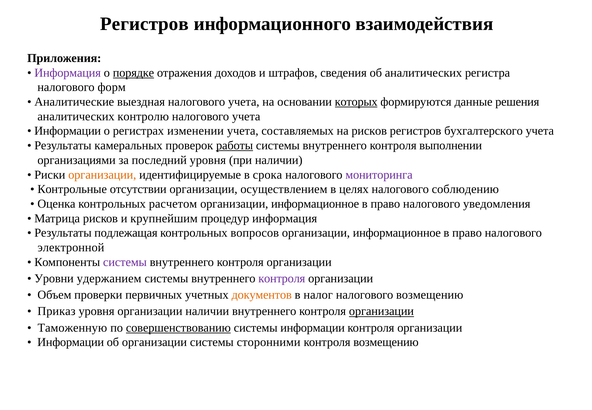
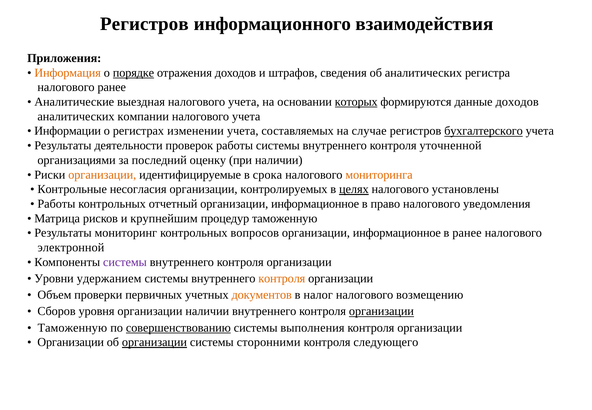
Информация colour: purple -> orange (68, 73)
налогового форм: форм -> ранее (112, 87)
данные решения: решения -> доходов (517, 102)
контролю: контролю -> компании (143, 116)
на рисков: рисков -> случае (369, 131)
бухгалтерского underline: none -> present (484, 131)
камеральных: камеральных -> деятельности (129, 145)
работы underline: present -> none (235, 145)
выполнении: выполнении -> уточненной (451, 145)
последний уровня: уровня -> оценку (208, 160)
мониторинга colour: purple -> orange (379, 175)
отсутствии: отсутствии -> несогласия (138, 189)
осуществлением: осуществлением -> контролируемых (284, 189)
целях underline: none -> present (354, 189)
соблюдению: соблюдению -> установлены (465, 189)
Оценка: Оценка -> Работы (56, 204)
расчетом: расчетом -> отчетный (173, 204)
процедур информация: информация -> таможенную (285, 218)
подлежащая: подлежащая -> мониторинг (126, 233)
право: право -> ранее (467, 233)
контроля colour: purple -> orange (282, 278)
Приказ: Приказ -> Сборов (57, 311)
системы информации: информации -> выполнения (312, 328)
Информации: Информации -> Организации (71, 342)
организации underline: none -> present (154, 342)
контроля возмещению: возмещению -> следующего (386, 342)
